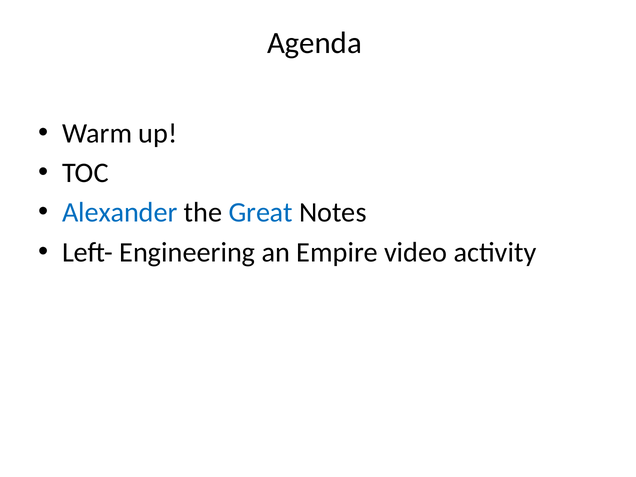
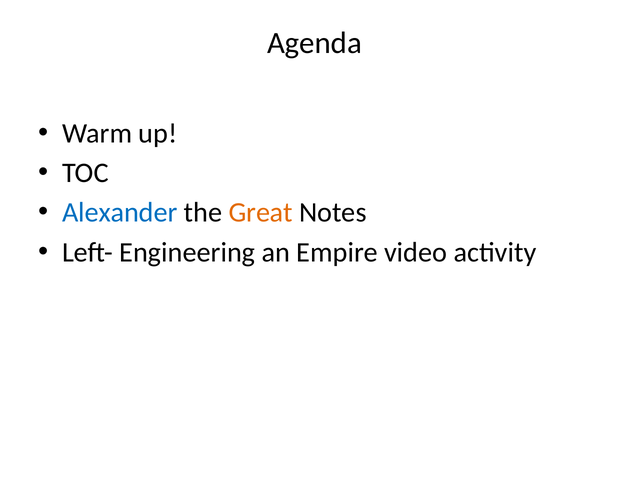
Great colour: blue -> orange (261, 213)
